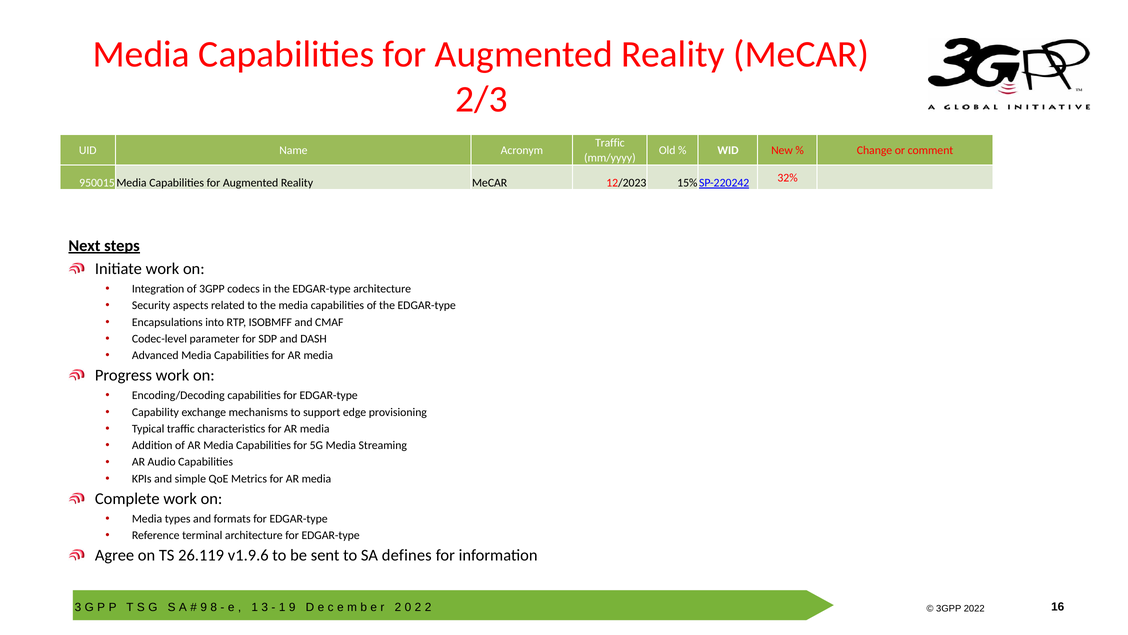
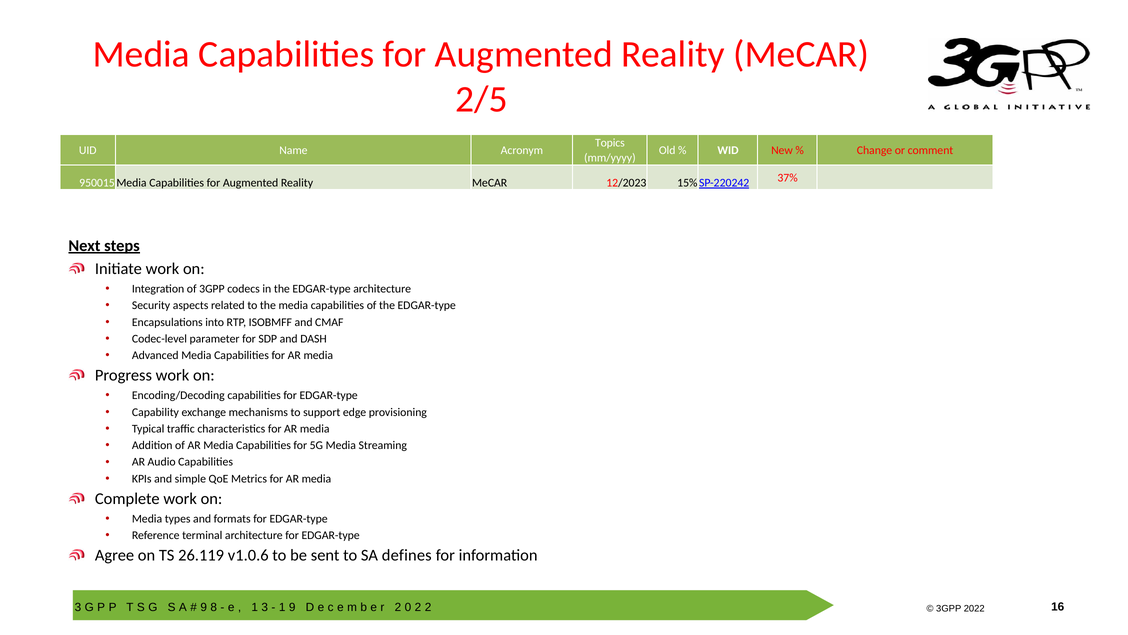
2/3: 2/3 -> 2/5 (481, 99)
Traffic: Traffic -> Topics (610, 143)
32%: 32% -> 37% (788, 178)
v1.9.6: v1.9.6 -> v1.0.6 (248, 555)
